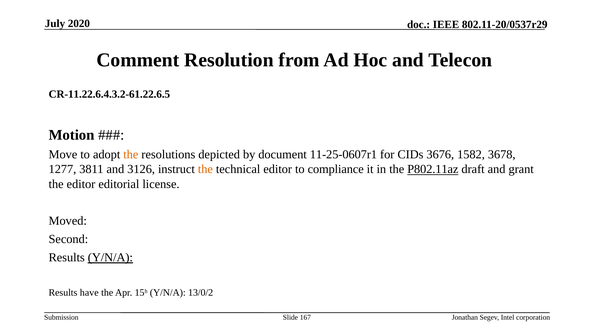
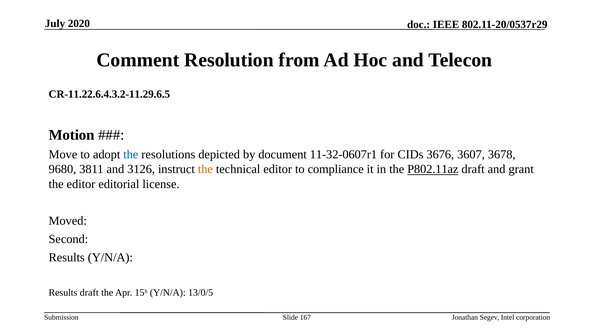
CR-11.22.6.4.3.2-61.22.6.5: CR-11.22.6.4.3.2-61.22.6.5 -> CR-11.22.6.4.3.2-11.29.6.5 (109, 94)
the colour: orange -> blue (131, 155)
11-25-0607r1: 11-25-0607r1 -> 11-32-0607r1 (343, 155)
1582: 1582 -> 3607 (471, 155)
1277: 1277 -> 9680 (62, 169)
Y/N/A underline: present -> none (110, 258)
Results have: have -> draft (89, 293)
13/0/2: 13/0/2 -> 13/0/5 (201, 293)
